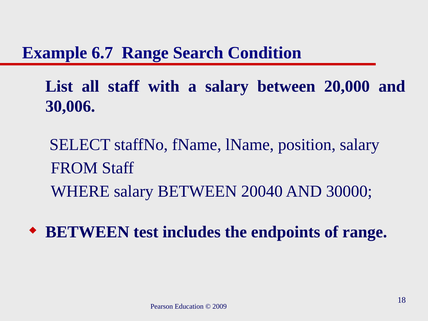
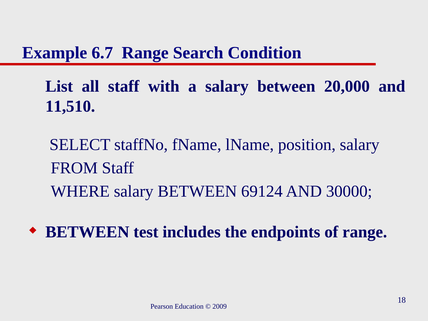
30,006: 30,006 -> 11,510 (70, 106)
20040: 20040 -> 69124 (262, 191)
